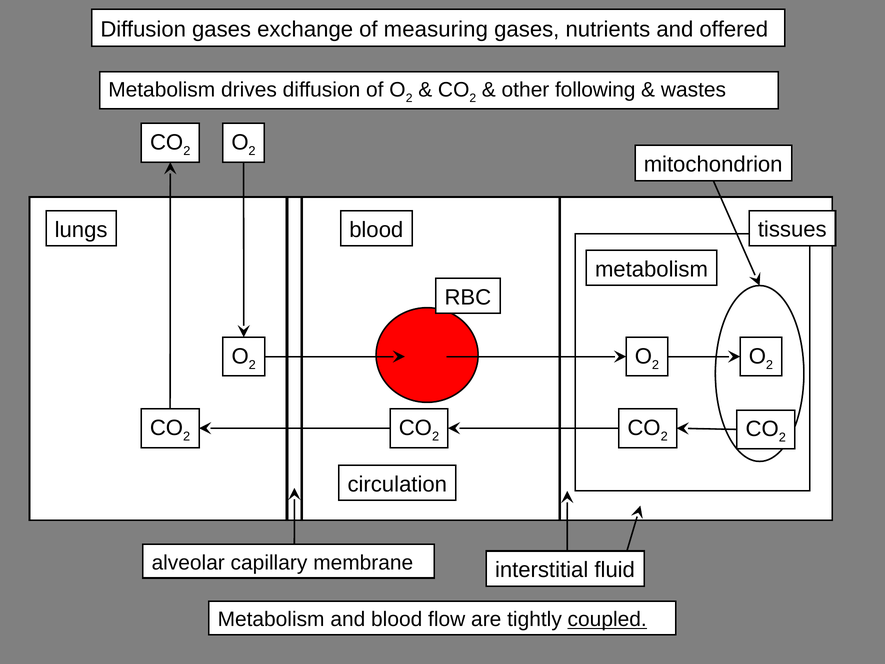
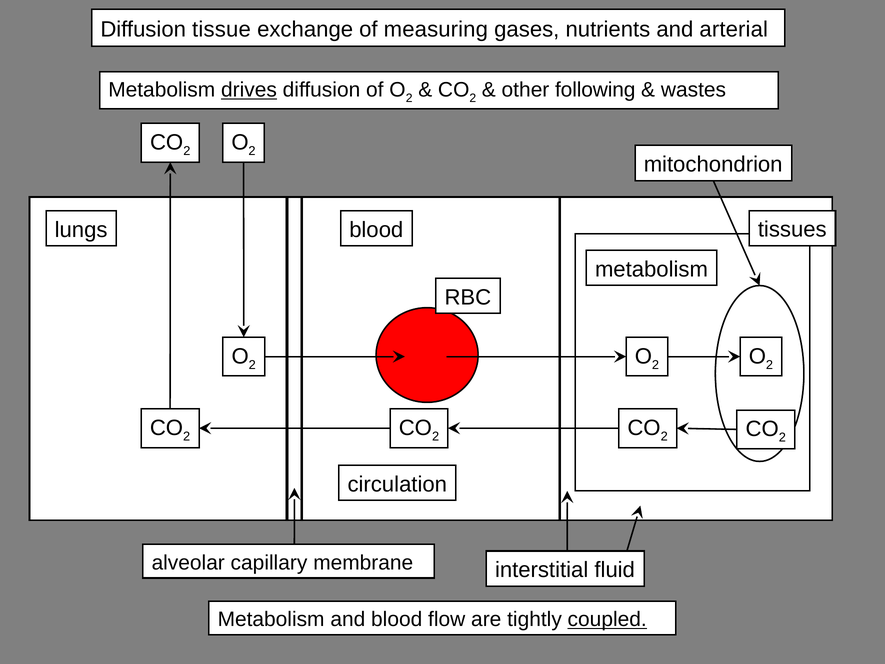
Diffusion gases: gases -> tissue (221, 29)
offered: offered -> arterial (734, 29)
drives underline: none -> present (249, 90)
